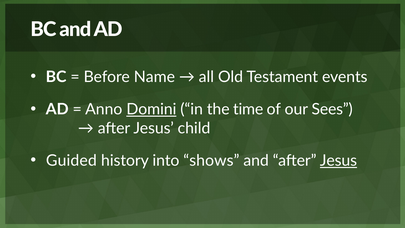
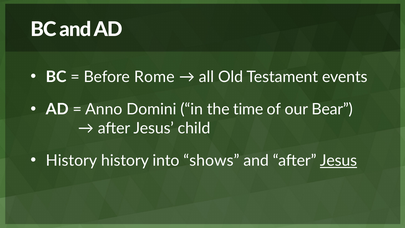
Name: Name -> Rome (154, 77)
Domini underline: present -> none (151, 109)
Sees: Sees -> Bear (332, 109)
Guided: Guided -> History (71, 160)
